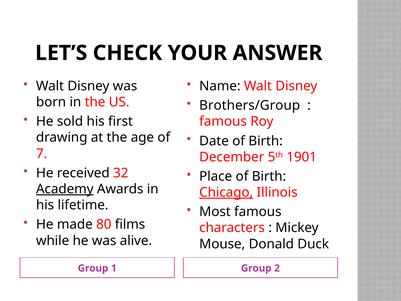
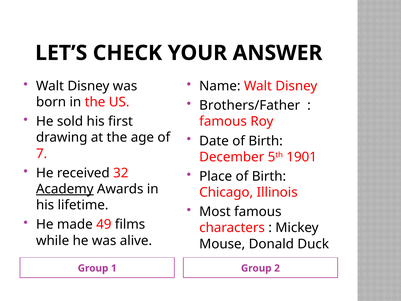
Brothers/Group: Brothers/Group -> Brothers/Father (250, 105)
Chicago underline: present -> none (226, 192)
80: 80 -> 49 (104, 224)
